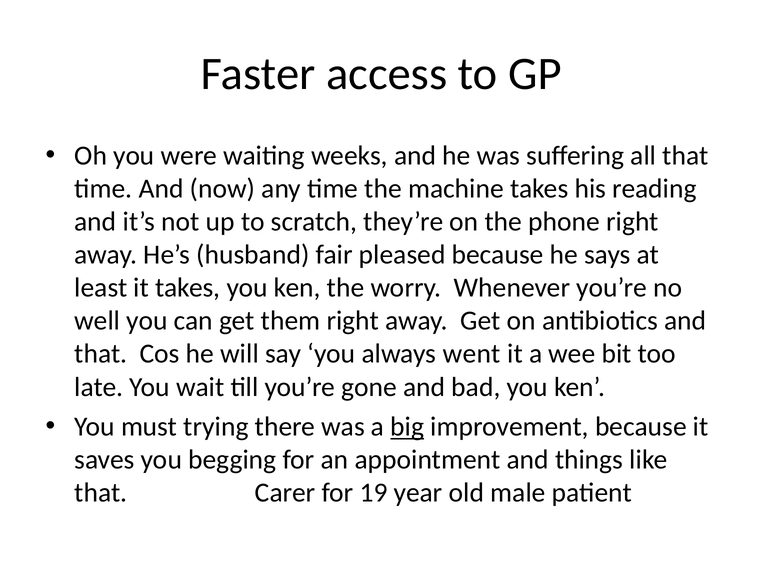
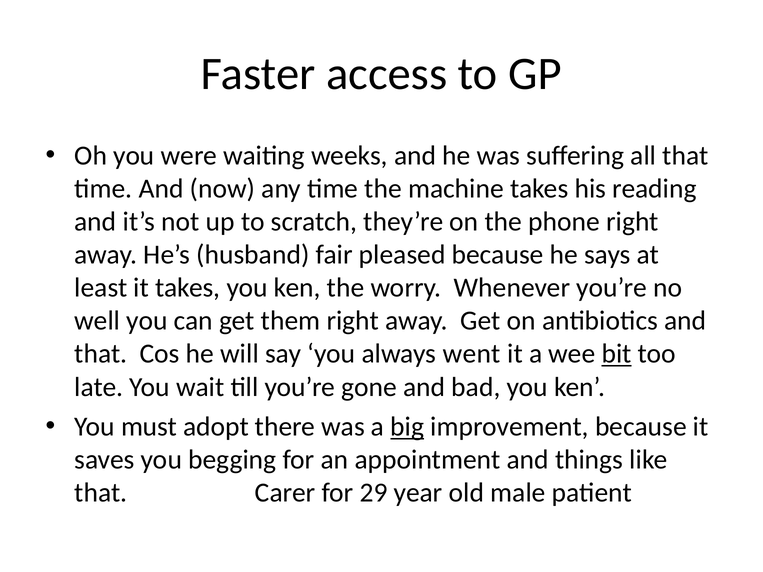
bit underline: none -> present (617, 354)
trying: trying -> adopt (216, 427)
19: 19 -> 29 (374, 493)
